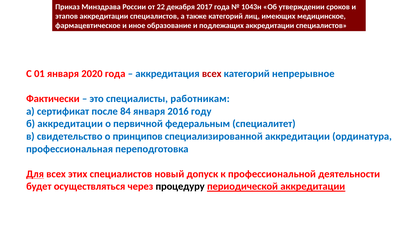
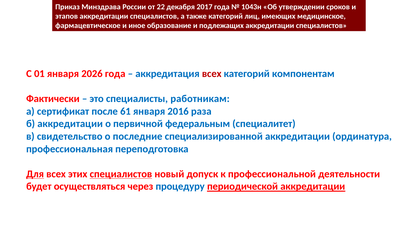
2020: 2020 -> 2026 (92, 74)
непрерывное: непрерывное -> компонентам (303, 74)
84: 84 -> 61 (125, 111)
году: году -> раза (201, 111)
принципов: принципов -> последние (138, 136)
специалистов underline: none -> present (121, 174)
процедуру colour: black -> blue (180, 187)
